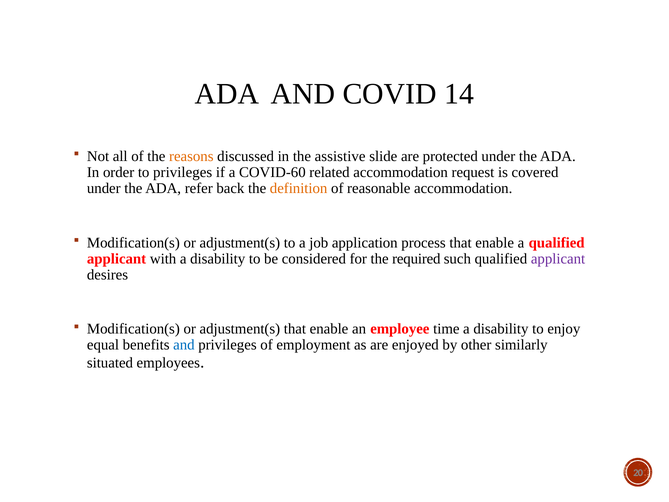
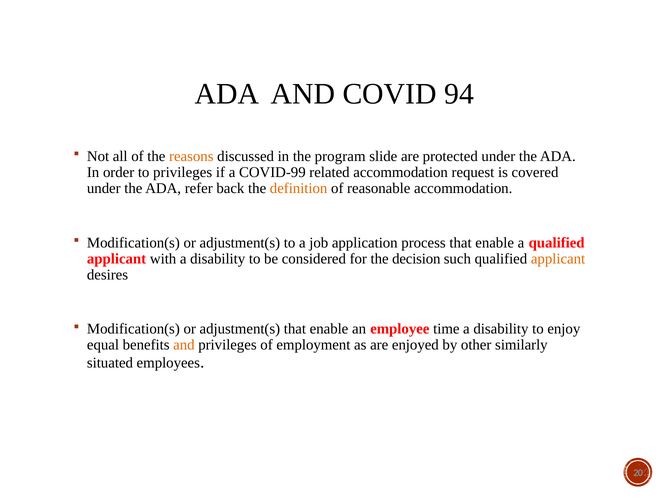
14: 14 -> 94 (459, 94)
assistive: assistive -> program (340, 156)
COVID-60: COVID-60 -> COVID-99 (272, 172)
required: required -> decision (416, 259)
applicant colour: purple -> orange (558, 259)
and colour: blue -> orange (184, 345)
